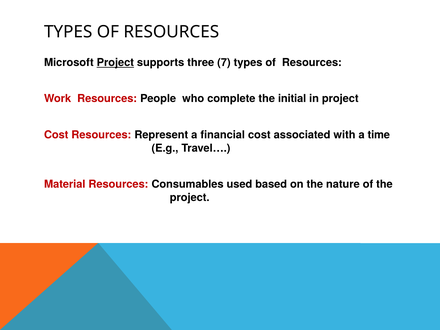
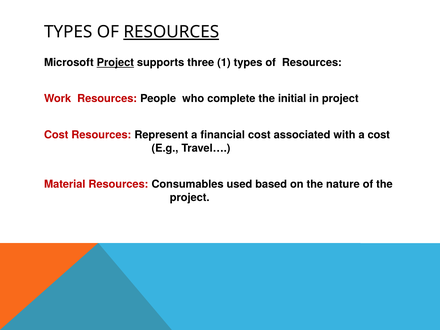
RESOURCES underline: none -> present (171, 32)
7: 7 -> 1 (224, 63)
a time: time -> cost (379, 135)
